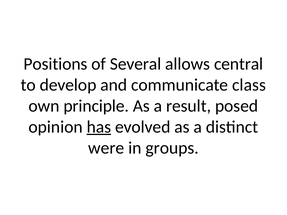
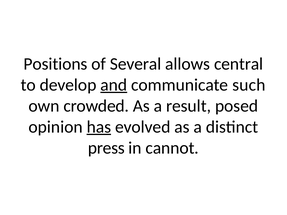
and underline: none -> present (114, 85)
class: class -> such (249, 85)
principle: principle -> crowded (96, 106)
were: were -> press (106, 148)
groups: groups -> cannot (172, 148)
